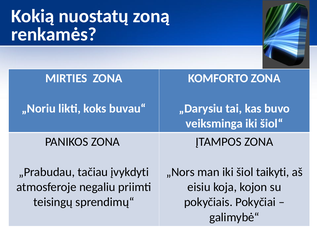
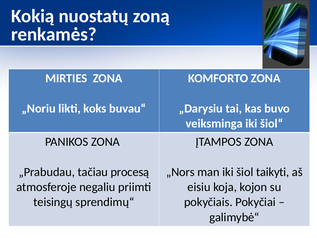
įvykdyti: įvykdyti -> procesą (130, 172)
